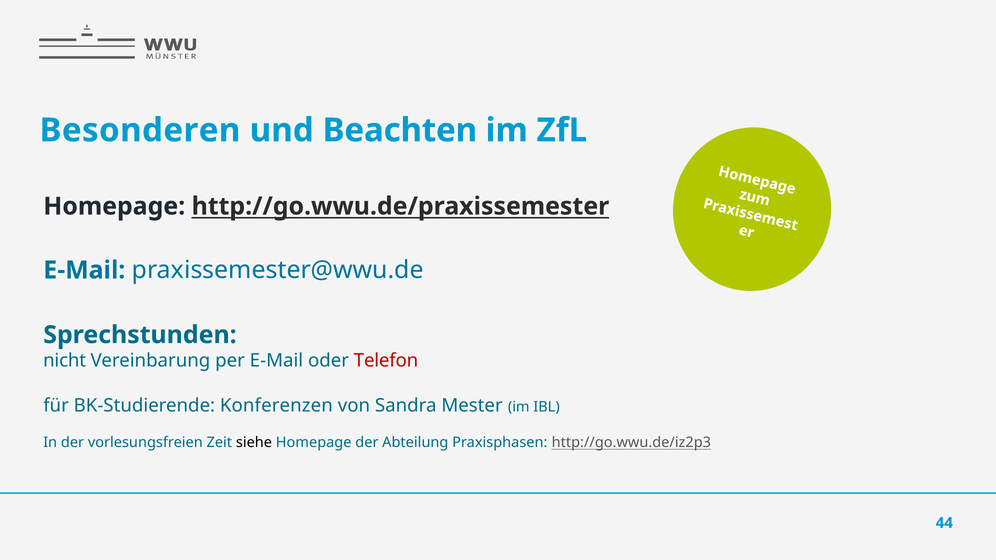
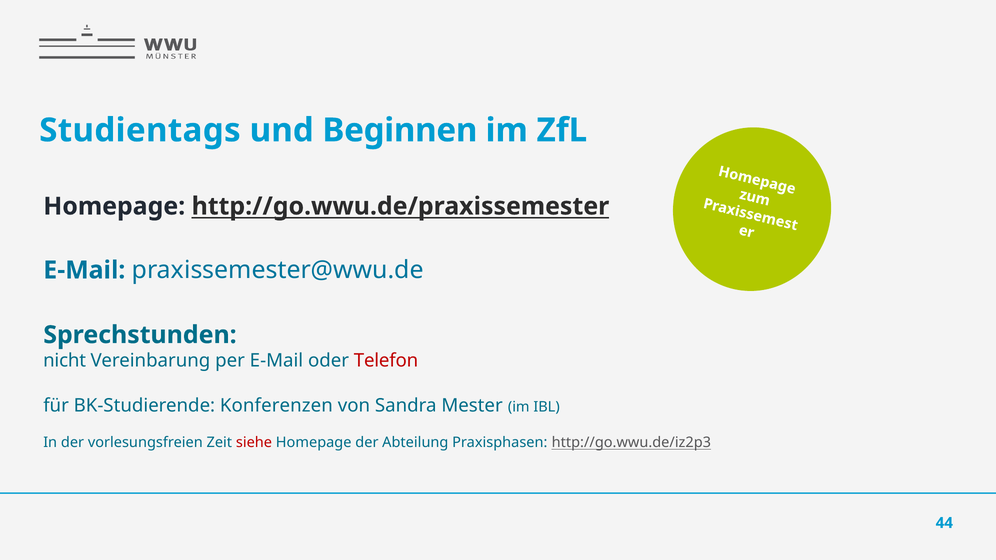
Besonderen: Besonderen -> Studientags (140, 130)
Beachten: Beachten -> Beginnen (400, 130)
siehe colour: black -> red (254, 443)
